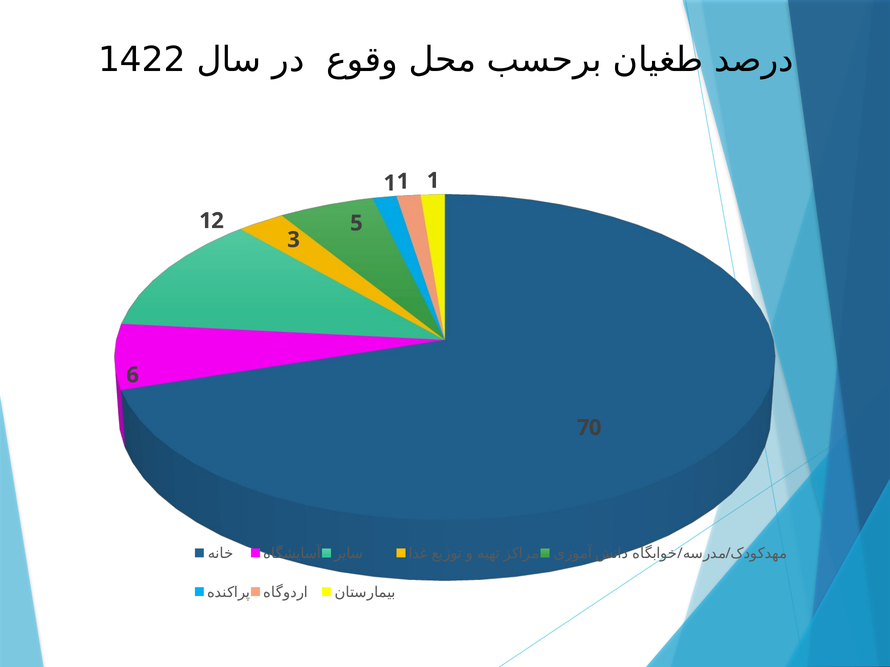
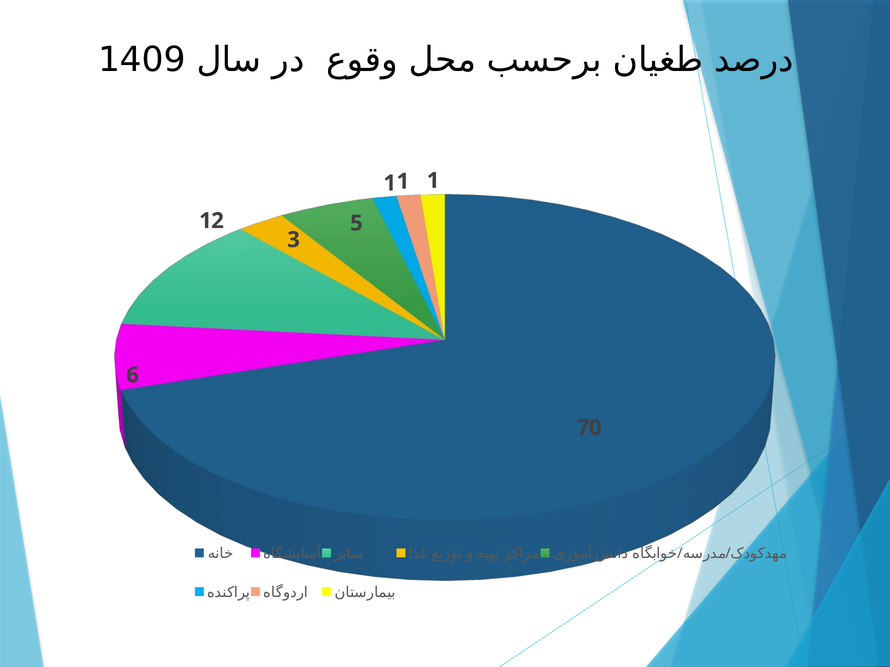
1422: 1422 -> 1409 (142, 60)
